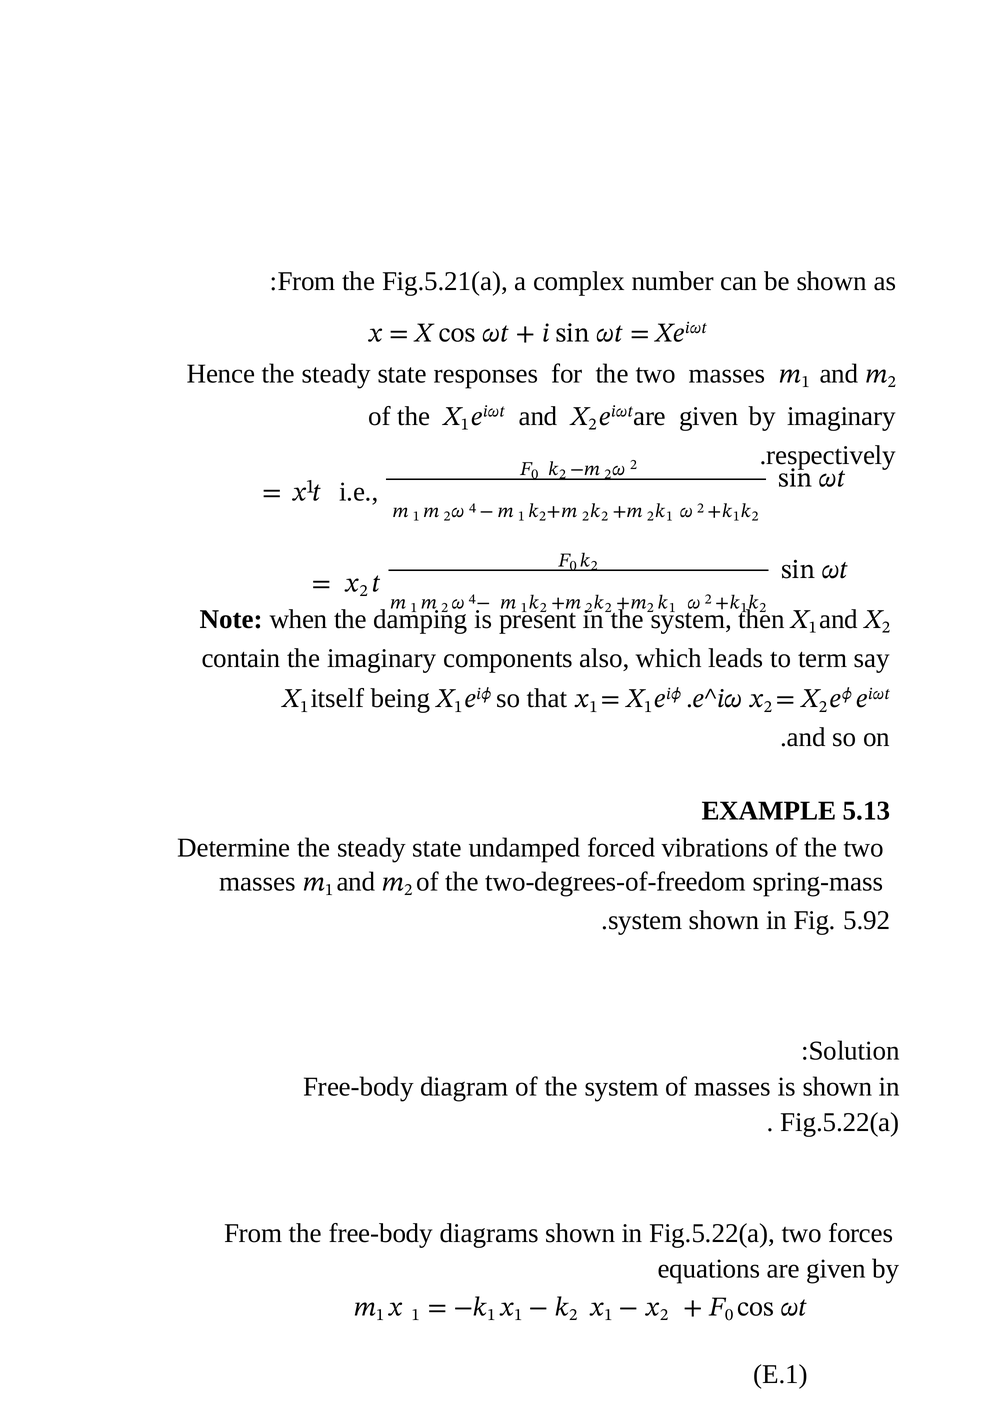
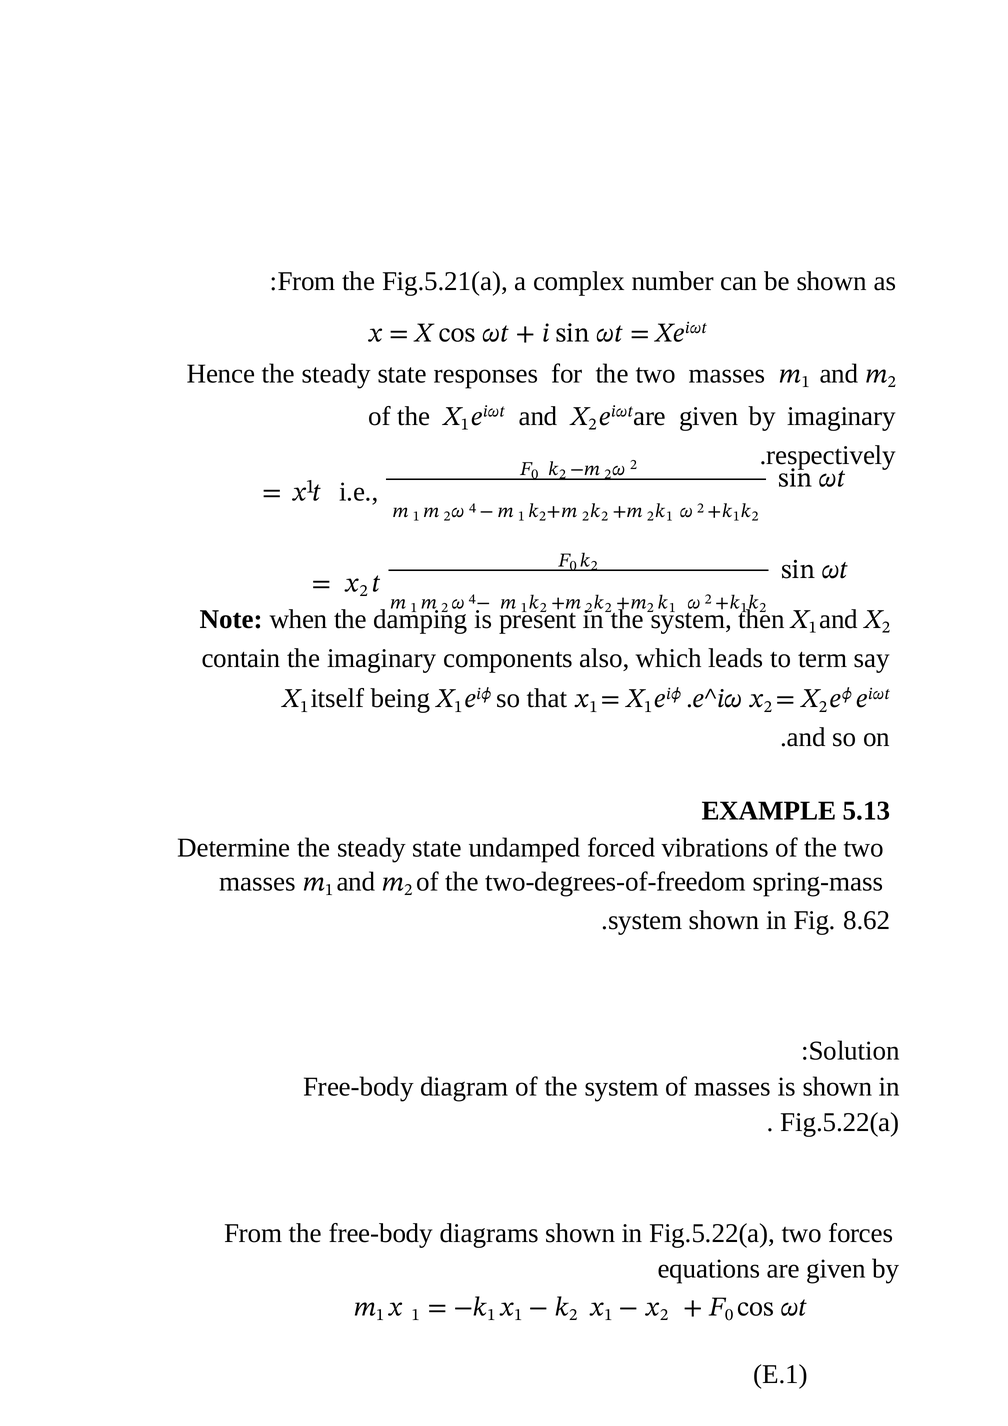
5.92: 5.92 -> 8.62 (867, 921)
